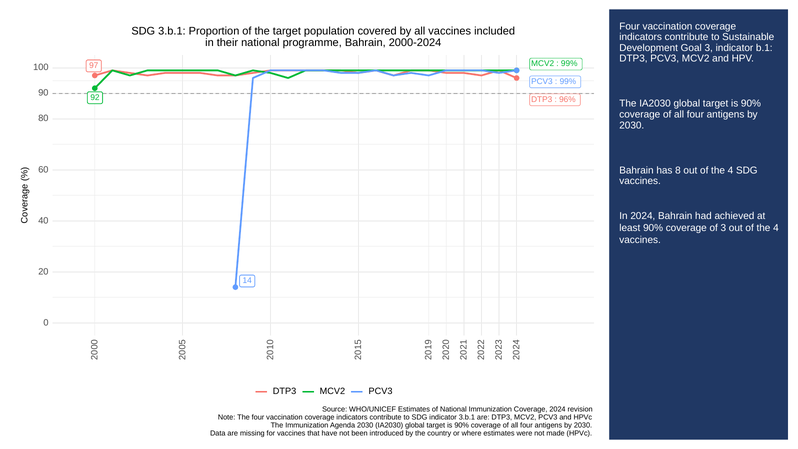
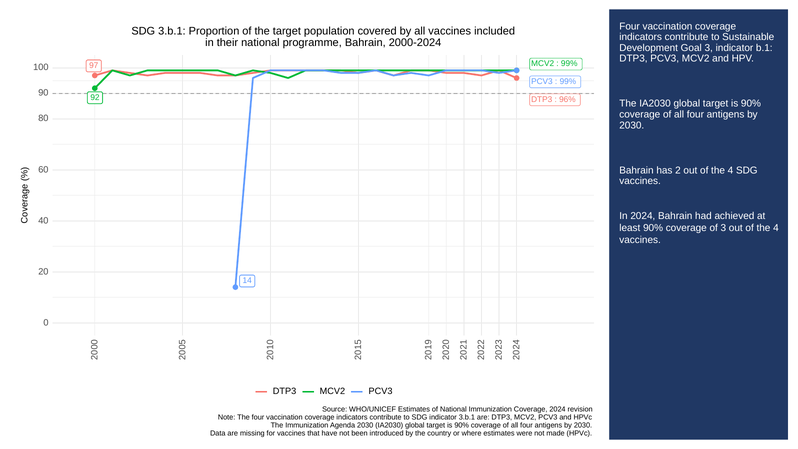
has 8: 8 -> 2 (678, 170)
